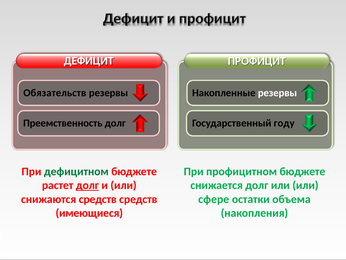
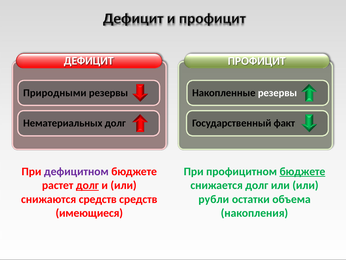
Обязательств: Обязательств -> Природными (55, 93)
Преемственность: Преемственность -> Нематериальных (63, 123)
году: году -> факт (284, 123)
дефицитном colour: green -> purple (76, 171)
бюджете underline: none -> present (302, 171)
сфере: сфере -> рубли (214, 199)
